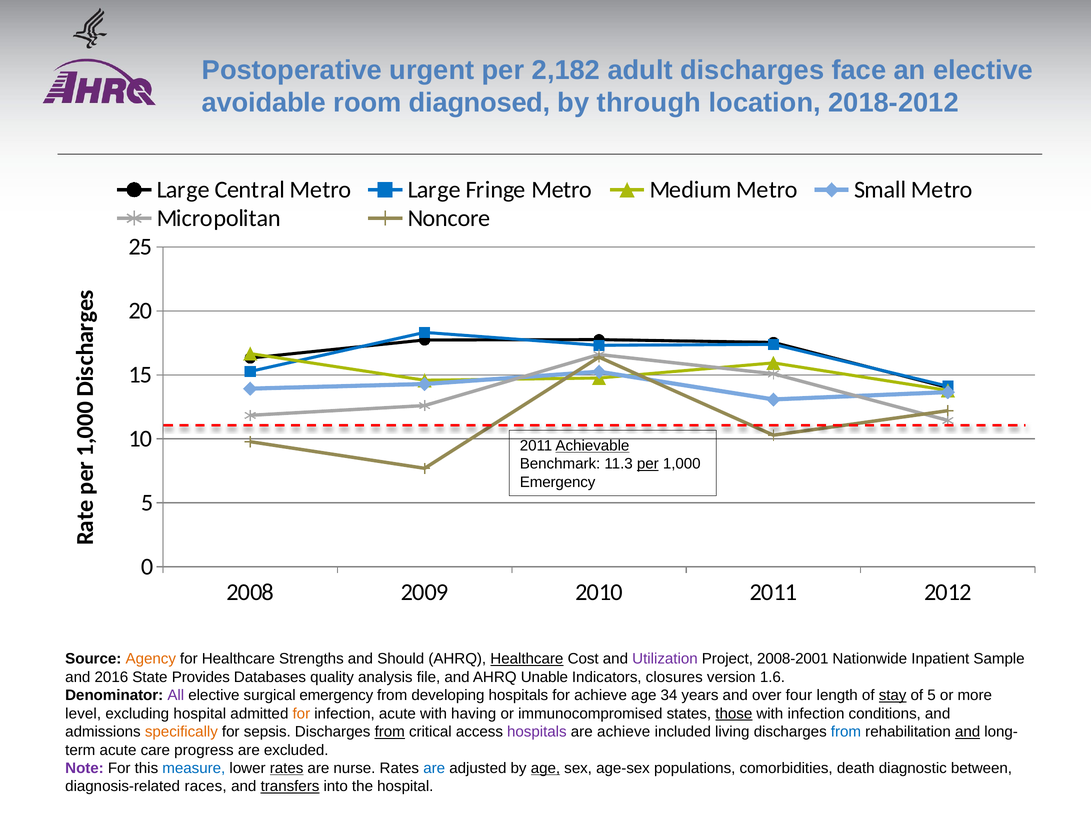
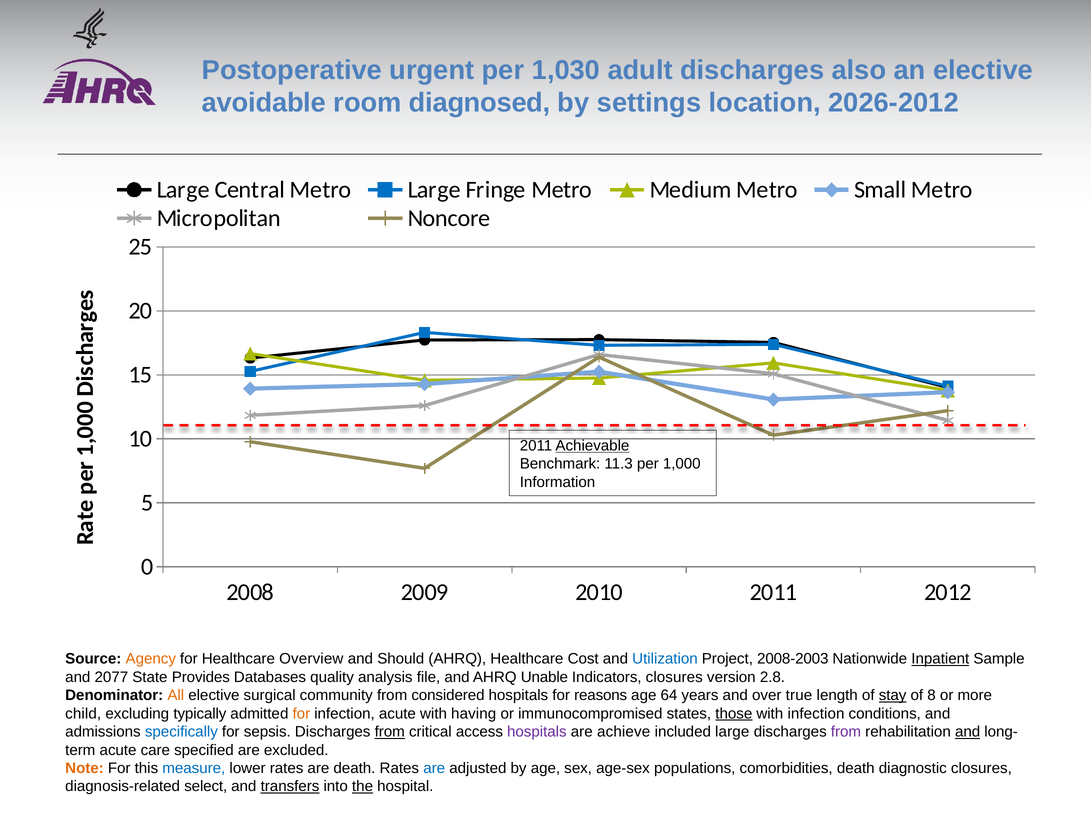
2,182: 2,182 -> 1,030 (566, 70)
face: face -> also (859, 70)
through: through -> settings (649, 103)
2018-2012: 2018-2012 -> 2026-2012 (894, 103)
per underline: present -> none (648, 464)
Emergency: Emergency -> Information (558, 482)
Strengths: Strengths -> Overview (311, 659)
Healthcare underline: present -> none (527, 659)
Utilization colour: purple -> blue (665, 659)
2008-2001: 2008-2001 -> 2008-2003 (793, 659)
Inpatient underline: none -> present (940, 659)
2016: 2016 -> 2077 (111, 677)
1.6: 1.6 -> 2.8 (772, 677)
All colour: purple -> orange (176, 696)
surgical emergency: emergency -> community (336, 696)
developing: developing -> considered (448, 696)
for achieve: achieve -> reasons (601, 696)
34: 34 -> 64 (669, 696)
four: four -> true (799, 696)
of 5: 5 -> 8 (932, 696)
level: level -> child (83, 714)
excluding hospital: hospital -> typically (200, 714)
specifically colour: orange -> blue (181, 732)
included living: living -> large (732, 732)
from colour: blue -> purple (846, 732)
progress: progress -> specified (204, 750)
Note colour: purple -> orange (85, 768)
rates underline: present -> none (287, 768)
are nurse: nurse -> death (354, 768)
age underline: present -> none (545, 768)
diagnostic between: between -> closures (981, 768)
races: races -> select (206, 787)
the underline: none -> present (363, 787)
